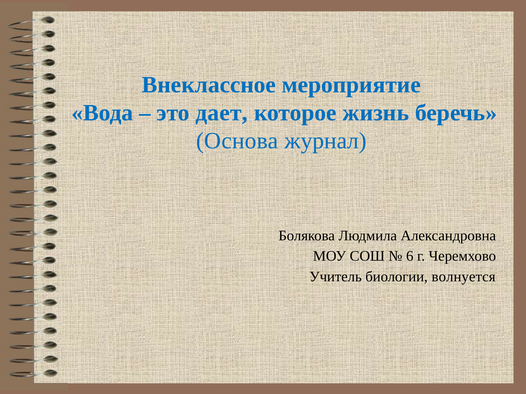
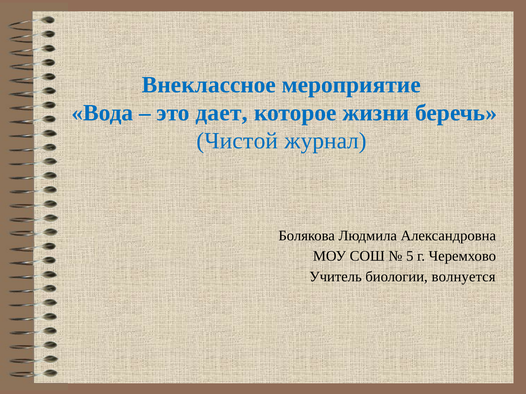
жизнь: жизнь -> жизни (376, 113)
Основа: Основа -> Чистой (237, 141)
6: 6 -> 5 (410, 256)
